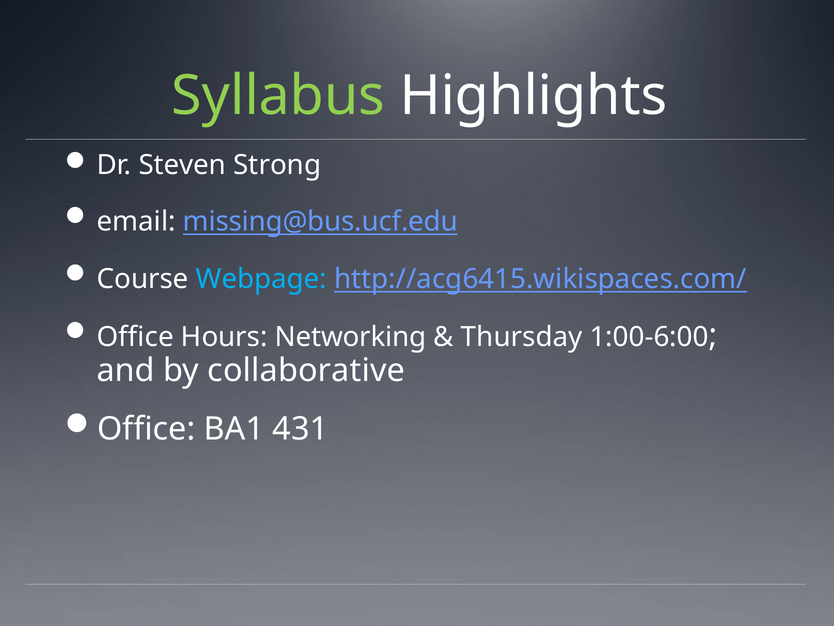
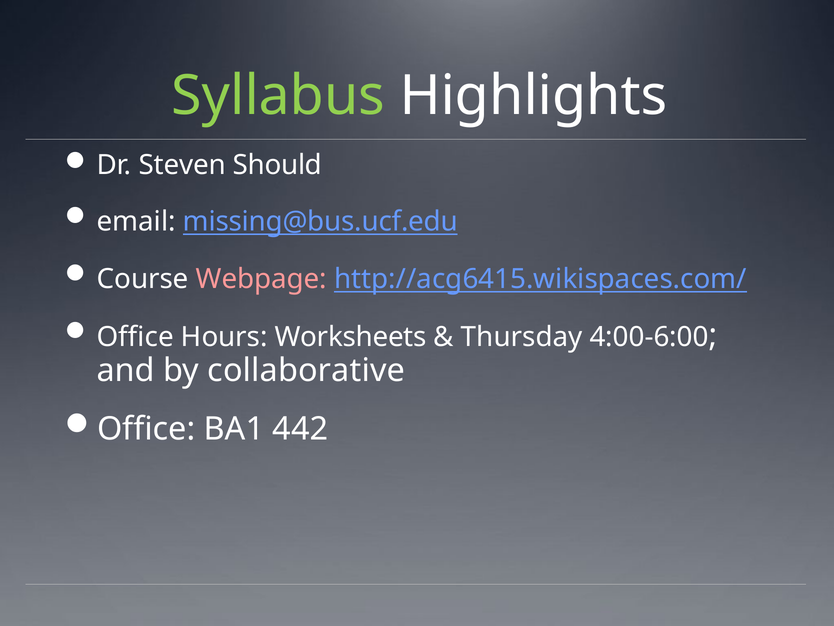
Strong: Strong -> Should (277, 165)
Webpage colour: light blue -> pink (261, 279)
Networking: Networking -> Worksheets (351, 337)
1:00-6:00: 1:00-6:00 -> 4:00-6:00 (649, 337)
431: 431 -> 442 (300, 429)
